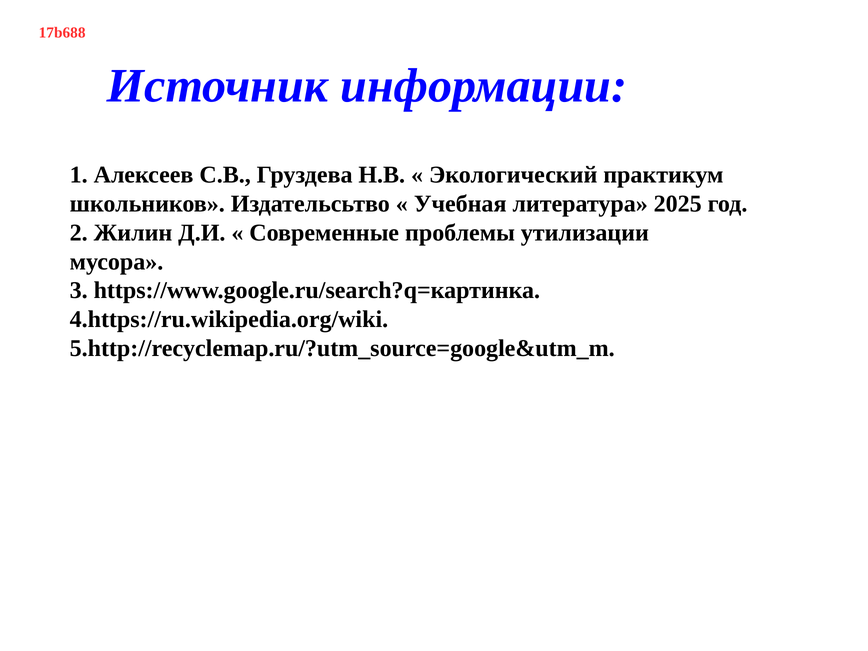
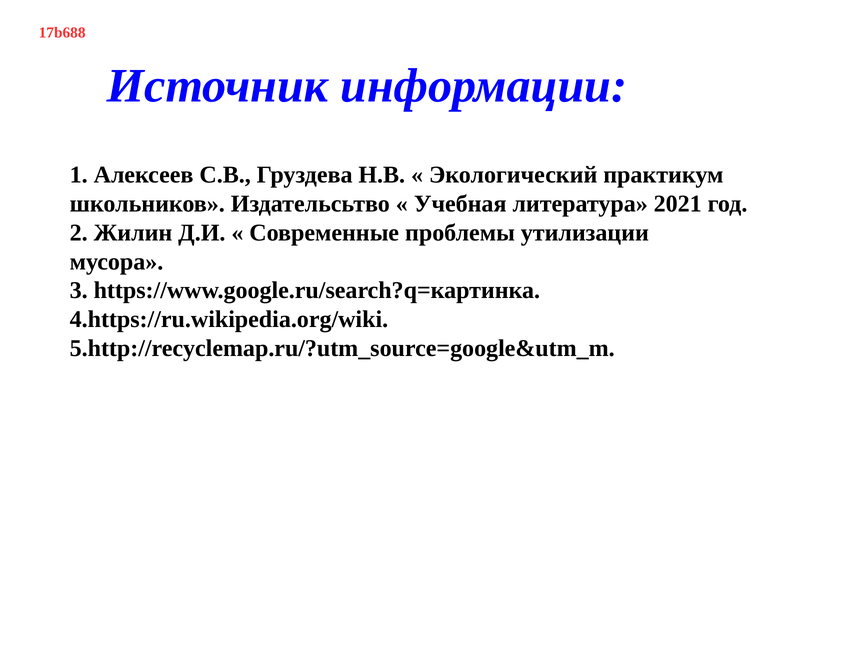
2025: 2025 -> 2021 (678, 204)
